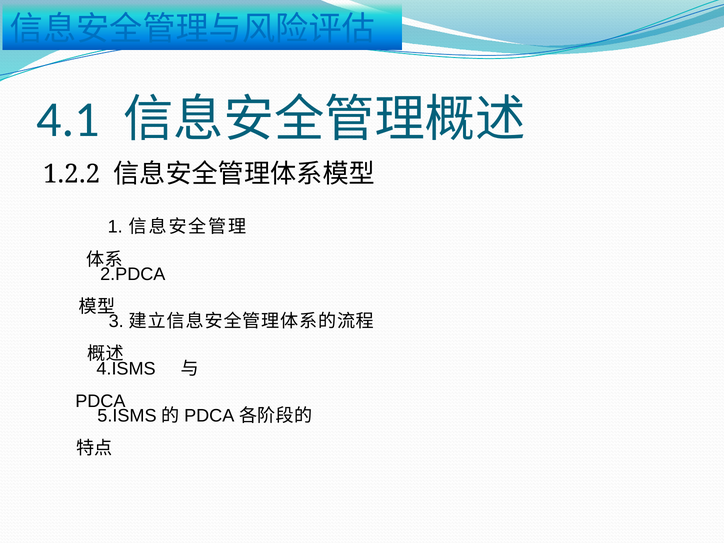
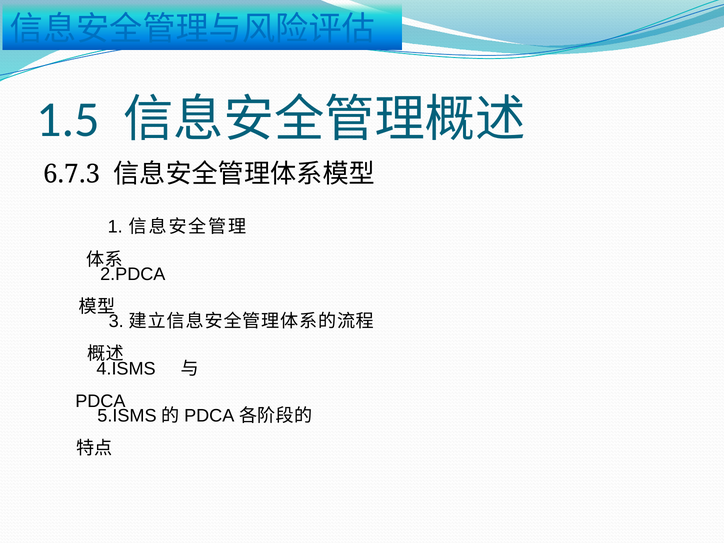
4.1: 4.1 -> 1.5 (68, 120)
1.2.2: 1.2.2 -> 6.7.3 (72, 174)
